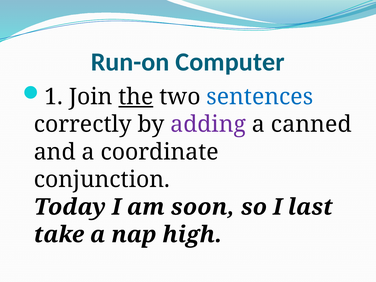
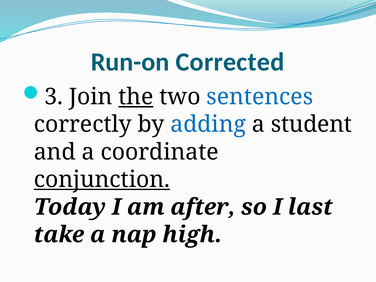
Computer: Computer -> Corrected (230, 62)
1: 1 -> 3 (54, 97)
adding colour: purple -> blue (208, 124)
canned: canned -> student (311, 124)
conjunction underline: none -> present (102, 180)
soon: soon -> after (203, 207)
